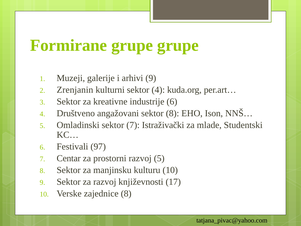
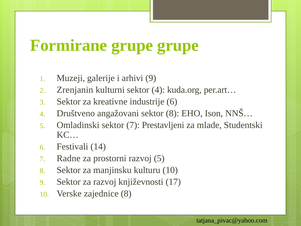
Istraživački: Istraživački -> Prestavljeni (163, 125)
97: 97 -> 14 (98, 146)
Centar: Centar -> Radne (69, 158)
